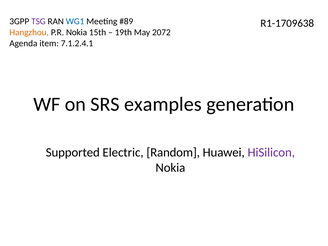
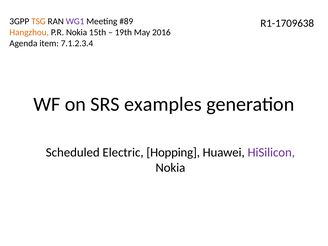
TSG colour: purple -> orange (38, 21)
WG1 colour: blue -> purple (75, 21)
2072: 2072 -> 2016 (161, 32)
7.1.2.4.1: 7.1.2.4.1 -> 7.1.2.3.4 (77, 43)
Supported: Supported -> Scheduled (73, 152)
Random: Random -> Hopping (173, 152)
